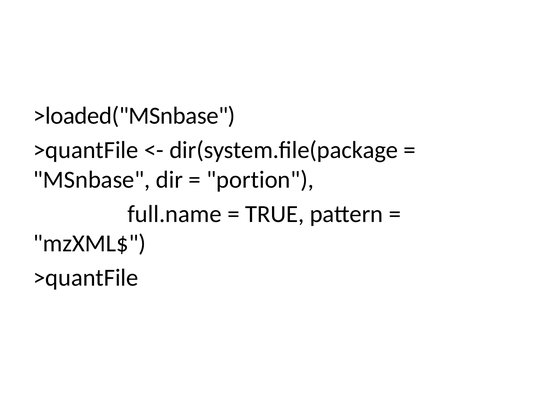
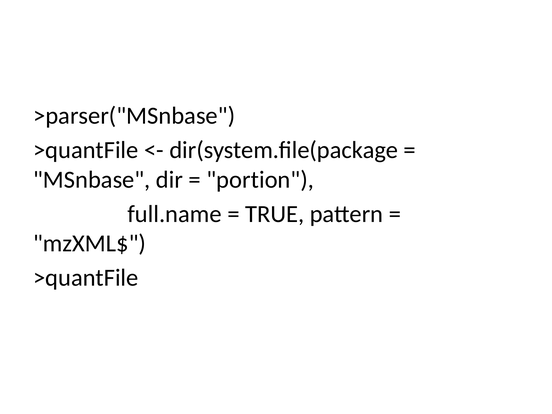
>loaded("MSnbase: >loaded("MSnbase -> >parser("MSnbase (134, 116)
